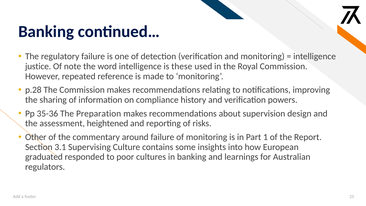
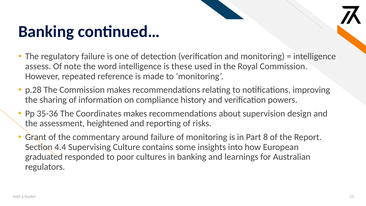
justice: justice -> assess (38, 66)
Preparation: Preparation -> Coordinates (99, 113)
Other: Other -> Grant (36, 137)
1: 1 -> 8 (266, 137)
3.1: 3.1 -> 4.4 (60, 147)
